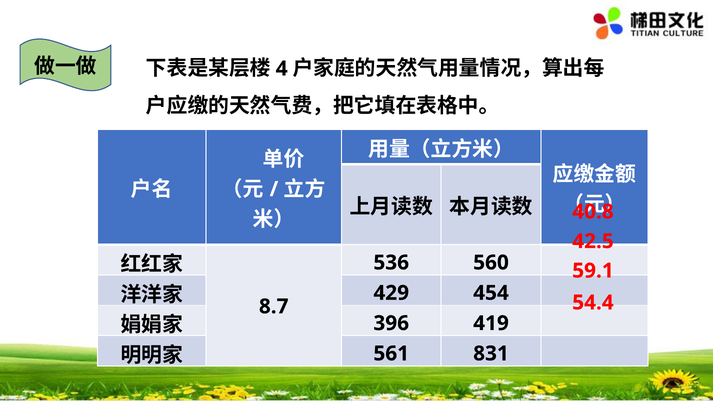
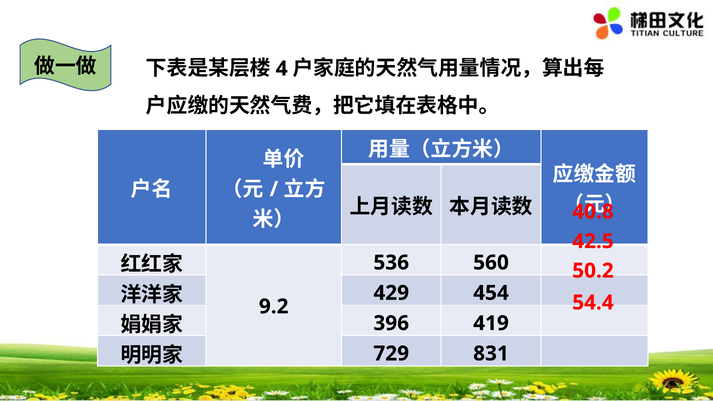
59.1: 59.1 -> 50.2 (593, 271)
8.7: 8.7 -> 9.2 (274, 307)
561: 561 -> 729 (391, 354)
